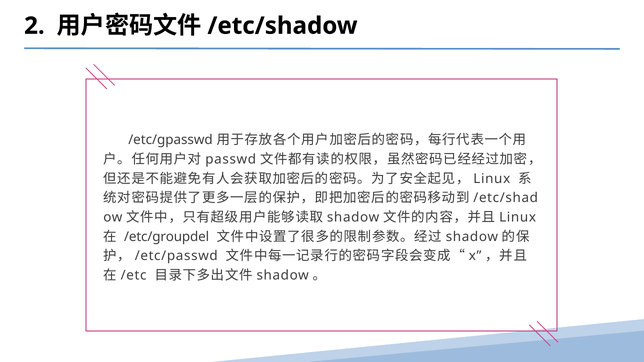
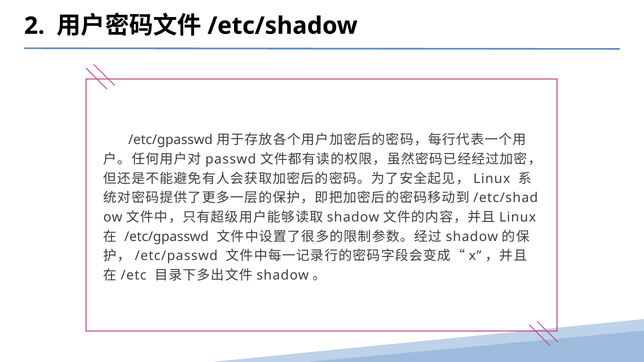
/etc/groupdel: /etc/groupdel -> /etc/gpasswd (167, 237)
